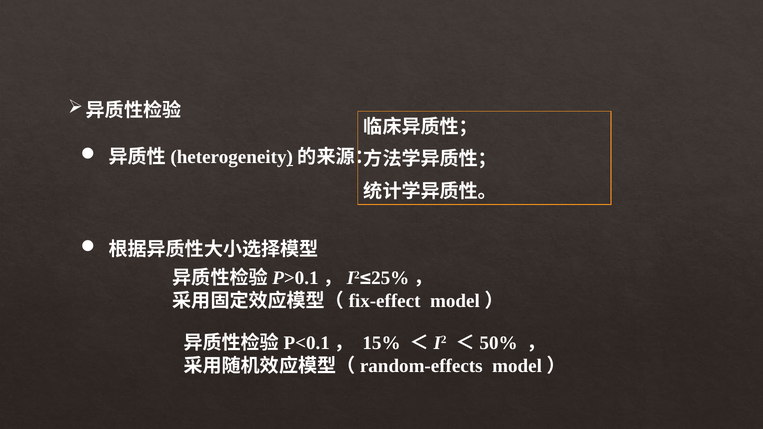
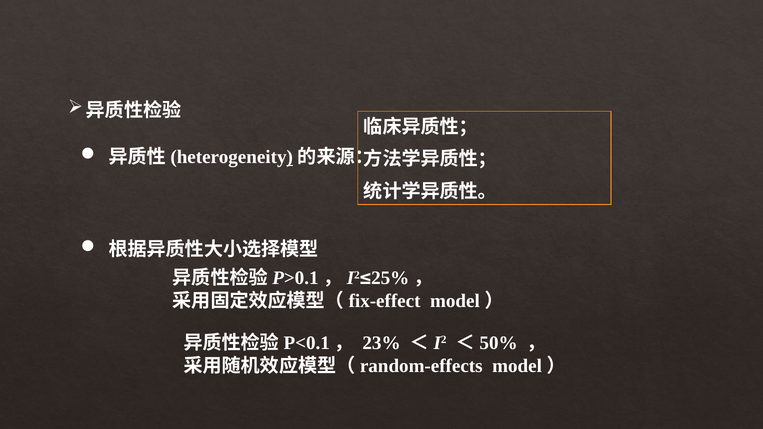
15%: 15% -> 23% (382, 343)
